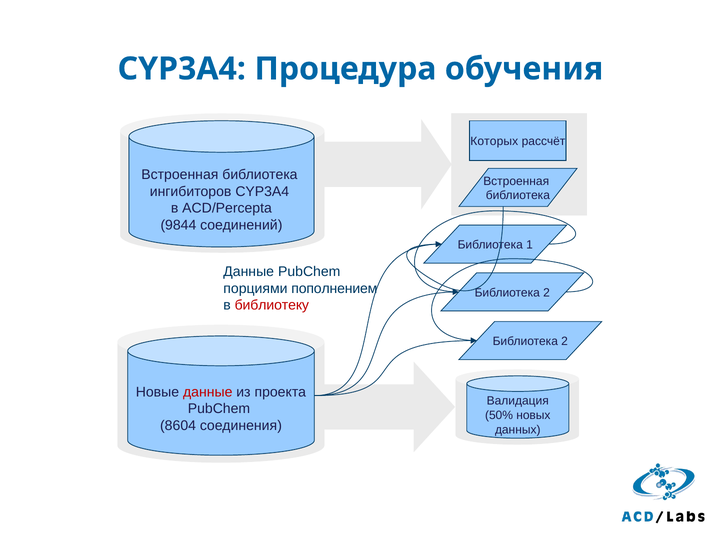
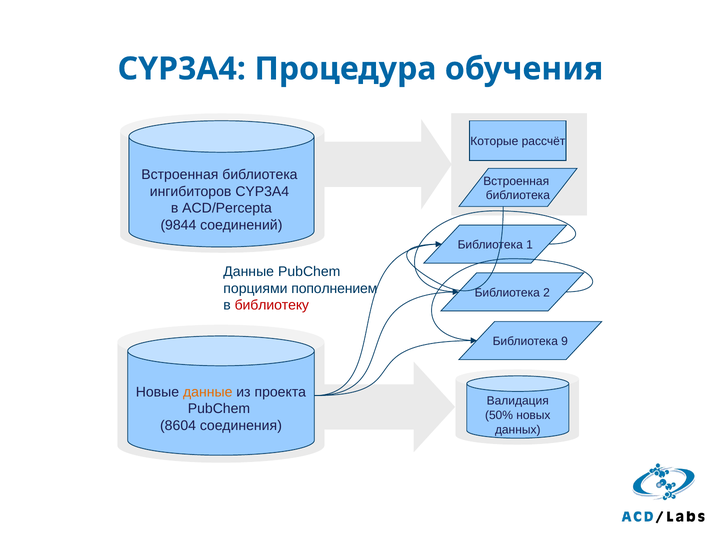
Которых: Которых -> Которые (494, 142)
2: 2 -> 9 (565, 342)
данные colour: red -> orange (208, 393)
